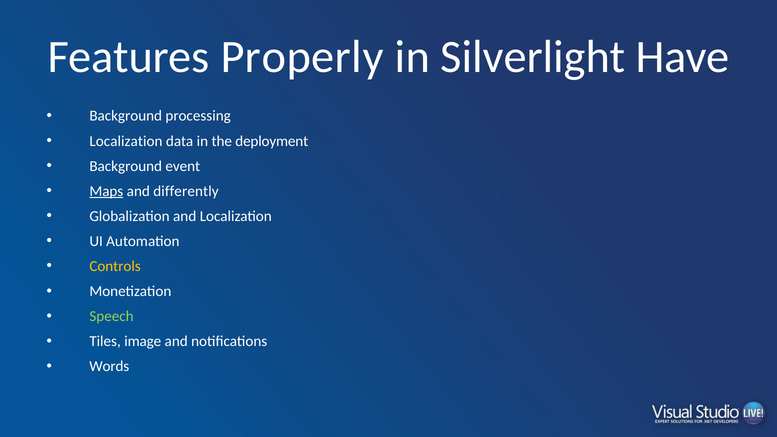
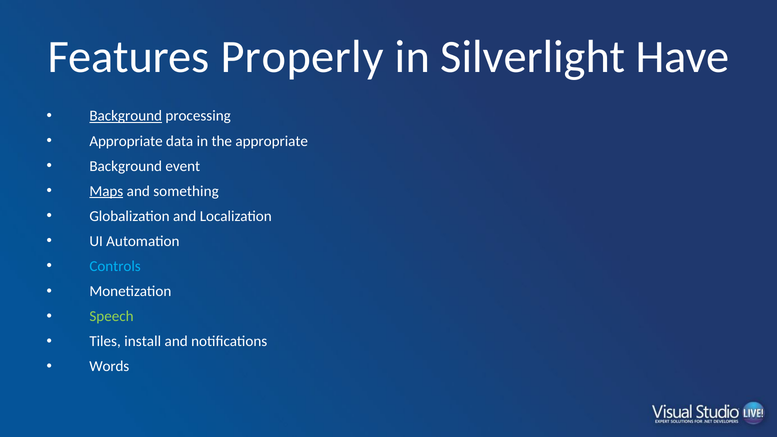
Background underline: none -> present (126, 116)
Localization: Localization -> Appropriate (126, 141)
the deployment: deployment -> appropriate (272, 141)
differently: differently -> something (186, 191)
Controls colour: yellow -> light blue (115, 266)
image: image -> install (143, 341)
